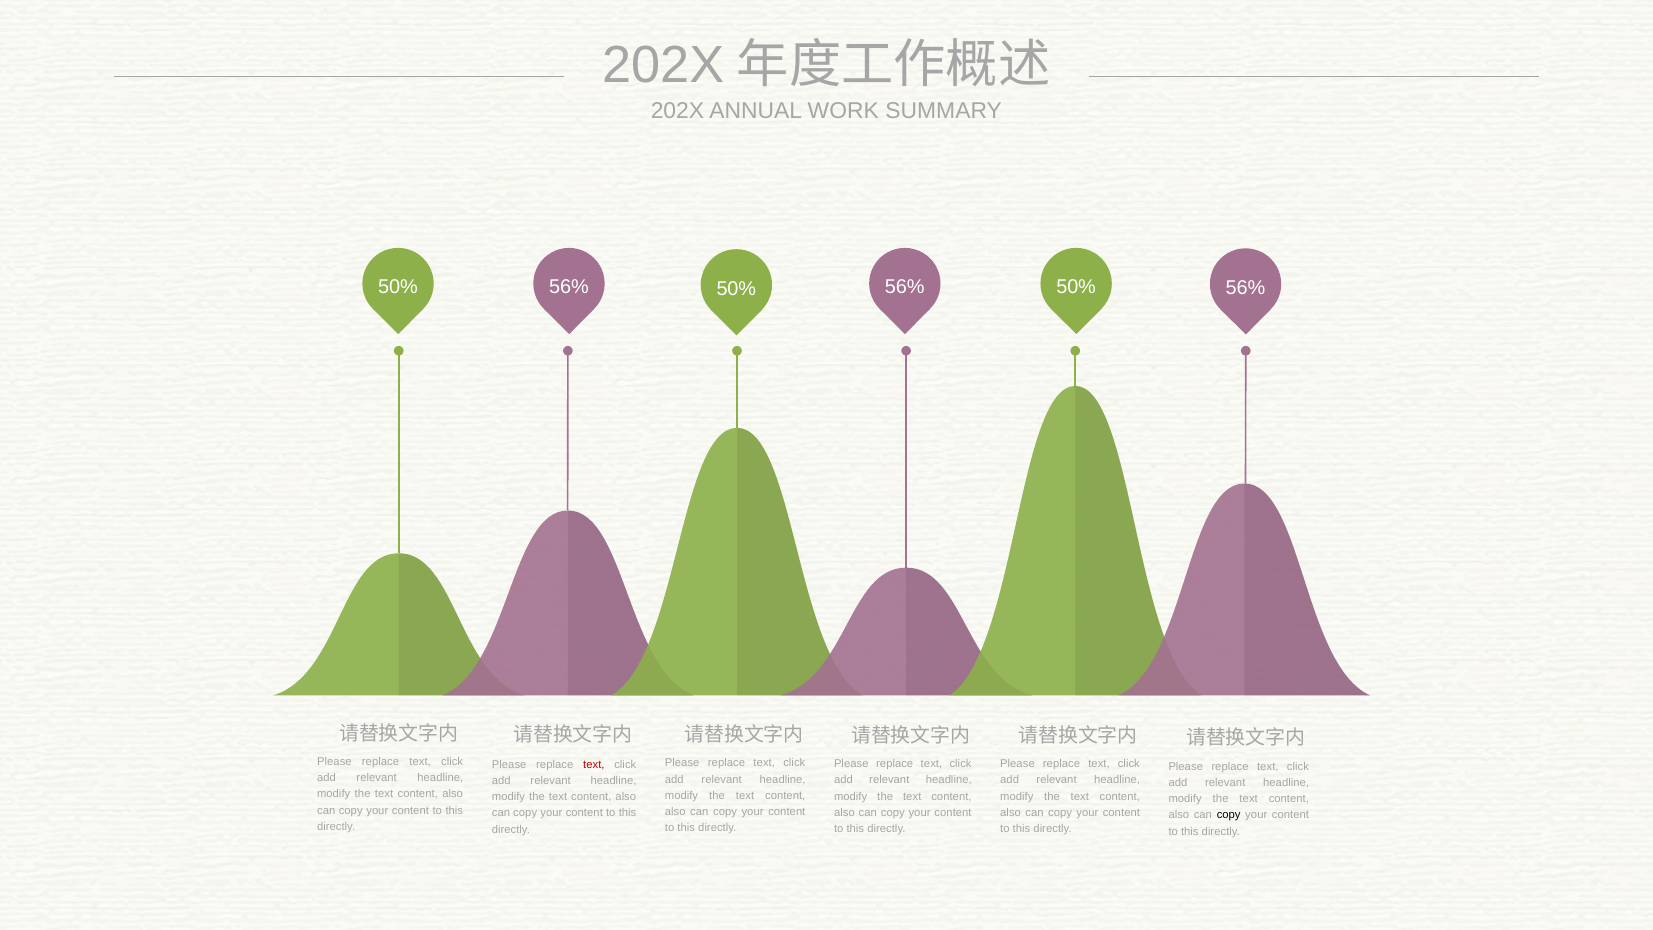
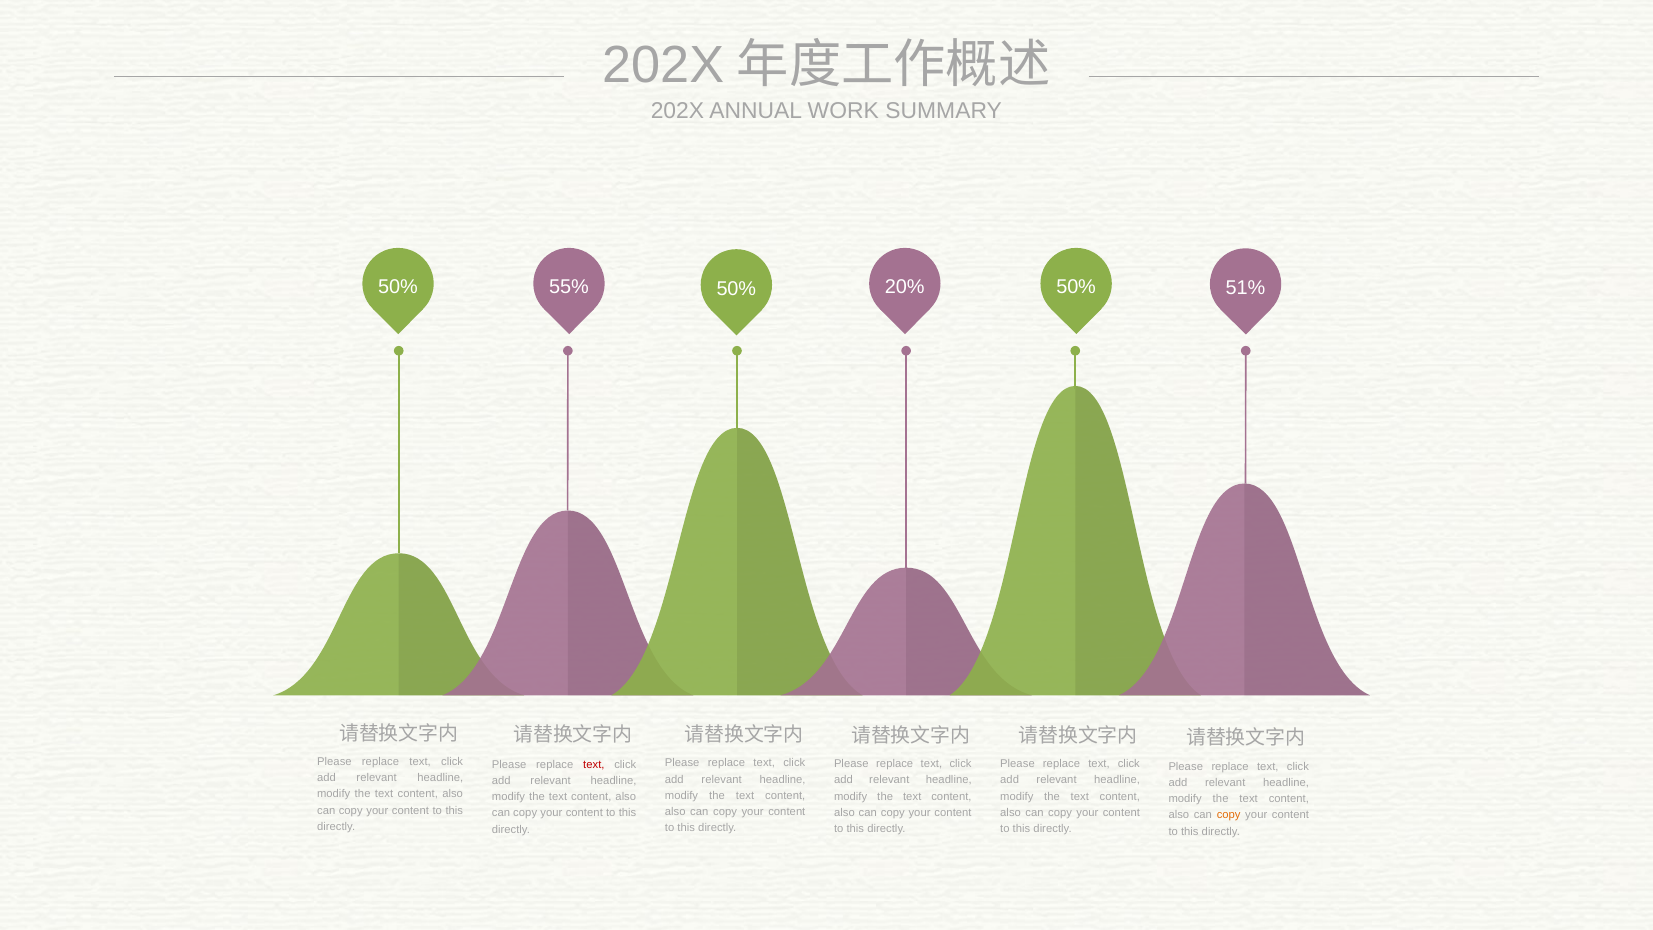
56%: 56% -> 55% (569, 287)
56%: 56% -> 20% (905, 287)
56%: 56% -> 51% (1246, 288)
copy colour: black -> orange (1229, 815)
